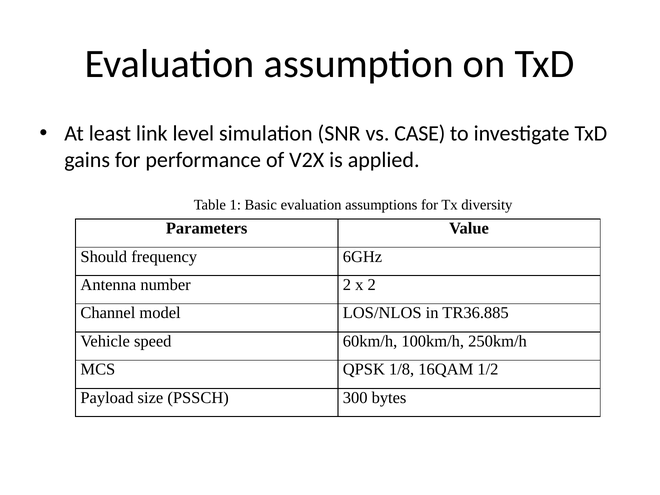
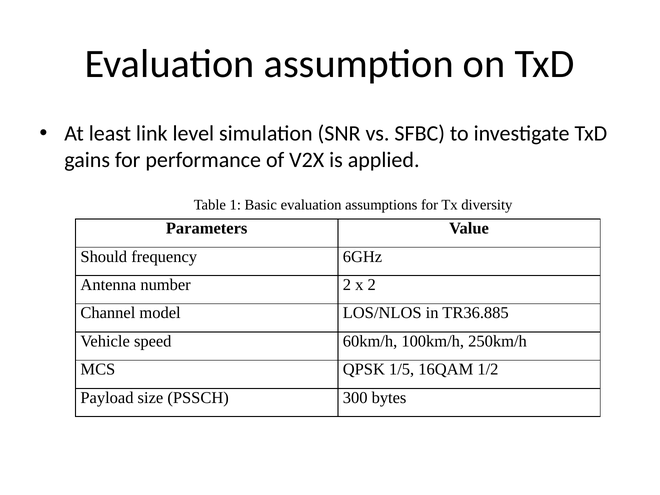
CASE: CASE -> SFBC (420, 134)
1/8: 1/8 -> 1/5 (402, 369)
